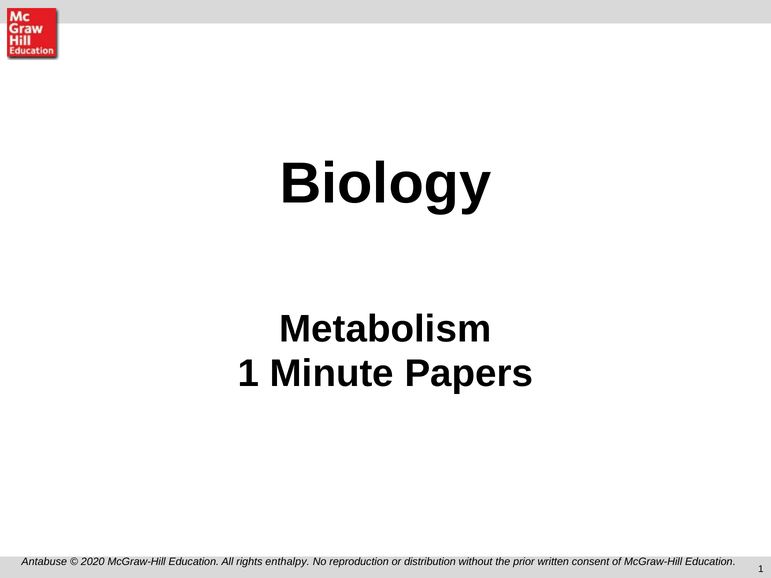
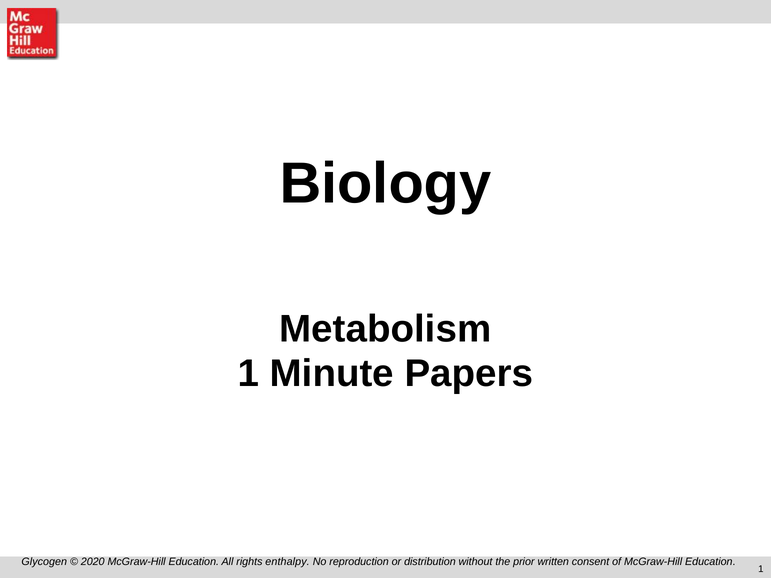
Antabuse: Antabuse -> Glycogen (44, 562)
